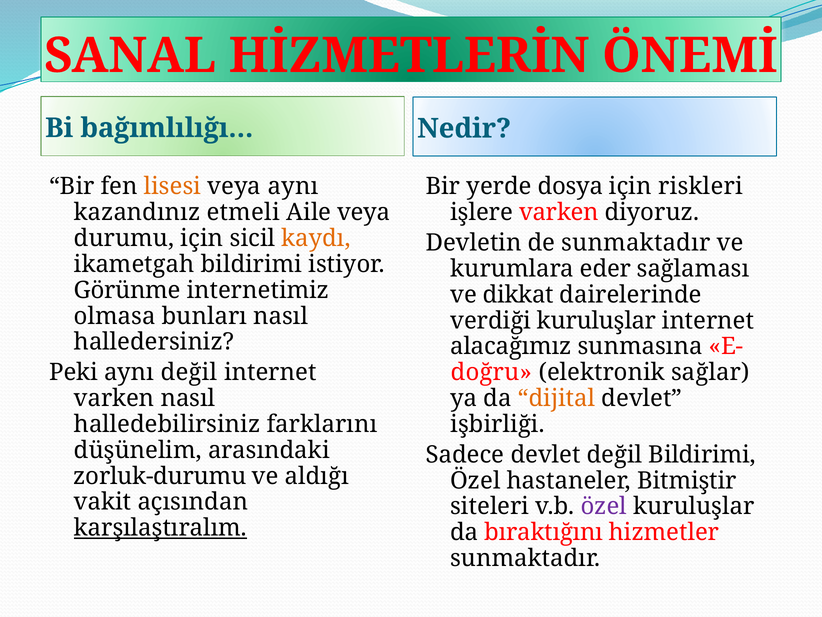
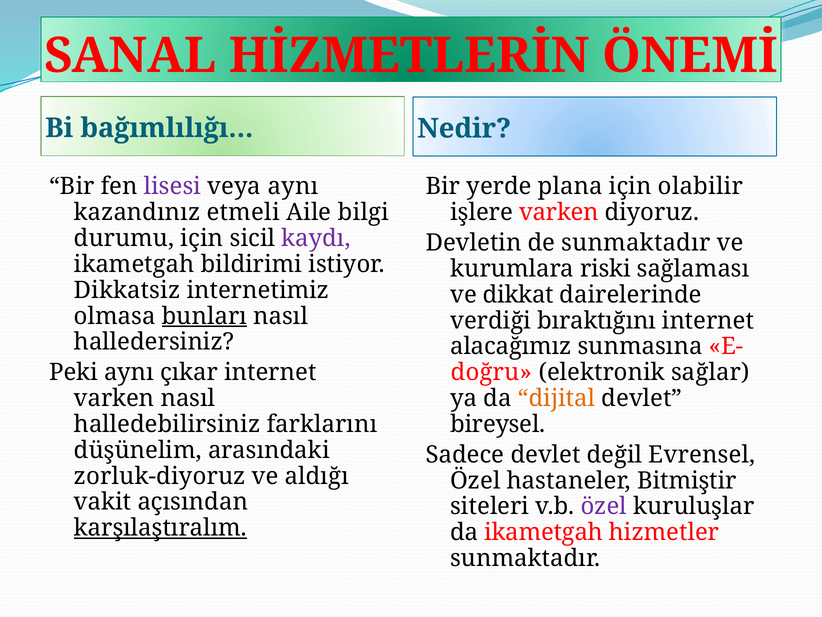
lisesi colour: orange -> purple (173, 186)
dosya: dosya -> plana (570, 186)
riskleri: riskleri -> olabilir (701, 186)
Aile veya: veya -> bilgi (363, 212)
kaydı colour: orange -> purple (316, 238)
eder: eder -> riski (605, 269)
Görünme: Görünme -> Dikkatsiz (127, 290)
bunları underline: none -> present (204, 316)
verdiği kuruluşlar: kuruluşlar -> bıraktığını (597, 320)
aynı değil: değil -> çıkar (189, 372)
işbirliği: işbirliği -> bireysel (498, 424)
değil Bildirimi: Bildirimi -> Evrensel (702, 454)
zorluk-durumu: zorluk-durumu -> zorluk-diyoruz (160, 476)
da bıraktığını: bıraktığını -> ikametgah (544, 532)
